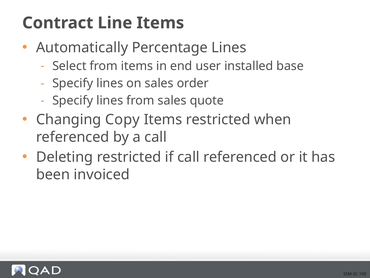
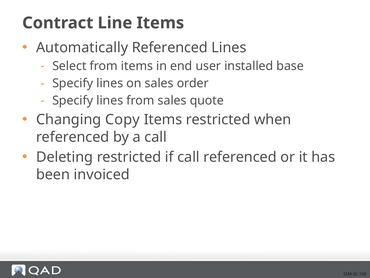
Automatically Percentage: Percentage -> Referenced (170, 48)
